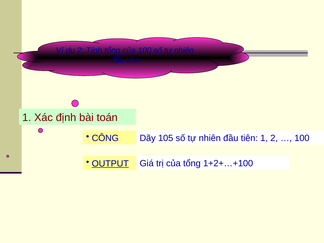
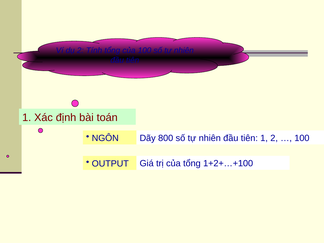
CÔNG: CÔNG -> NGÔN (105, 138)
105: 105 -> 800 (166, 138)
OUTPUT underline: present -> none (110, 164)
